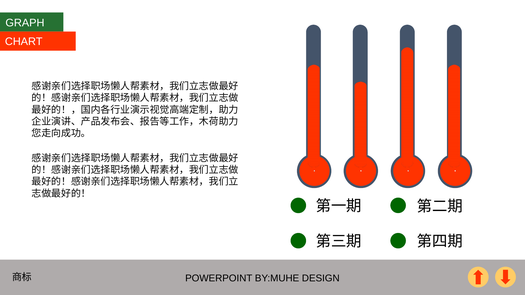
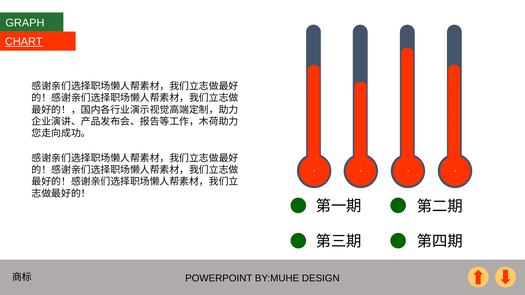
CHART underline: none -> present (24, 42)
